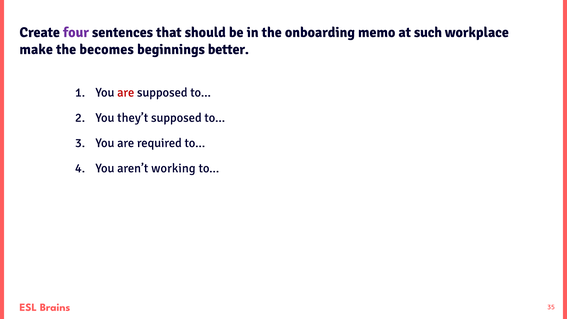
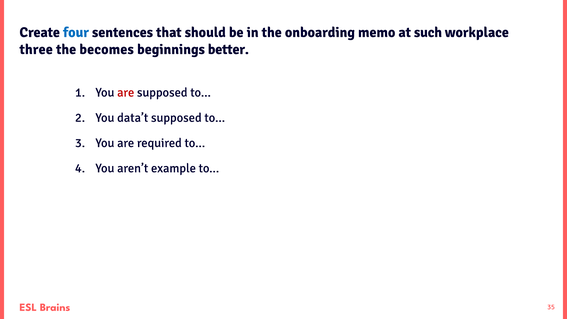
four colour: purple -> blue (76, 32)
make: make -> three (36, 49)
they’t: they’t -> data’t (133, 118)
working: working -> example (173, 168)
